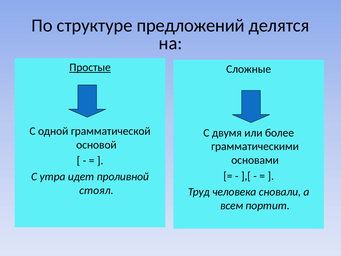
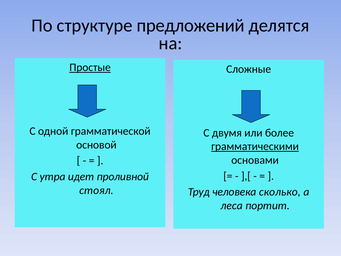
грамматическими underline: none -> present (255, 146)
сновали: сновали -> сколько (280, 192)
всем: всем -> леса (232, 205)
